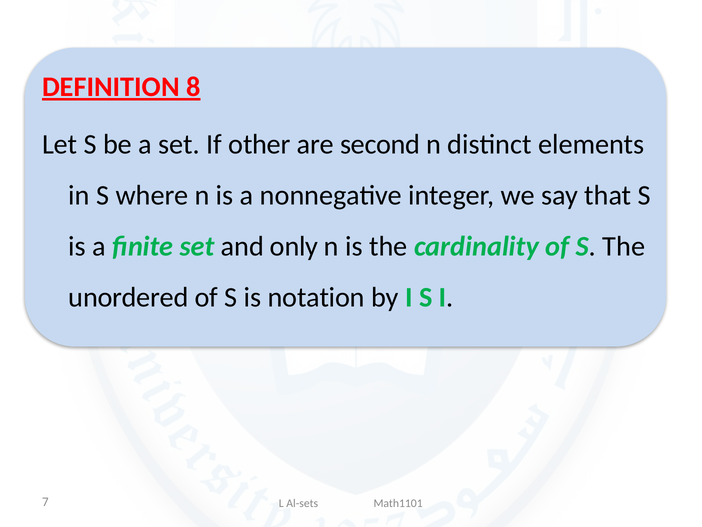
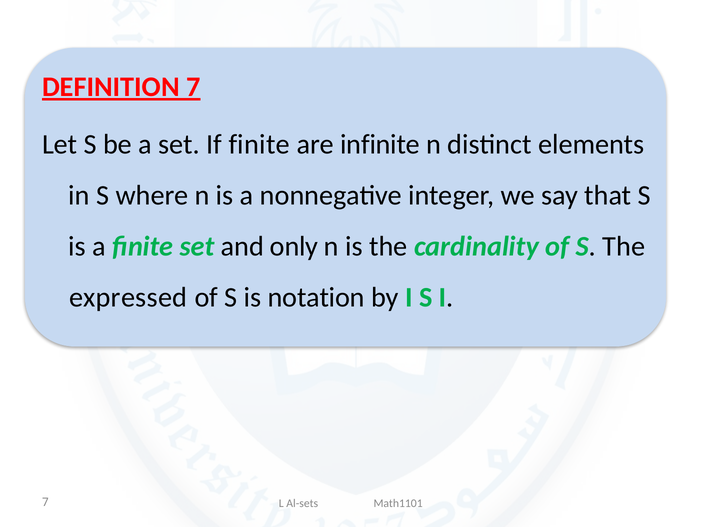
DEFINITION 8: 8 -> 7 (193, 87)
If other: other -> finite (259, 144)
second: second -> infinite (380, 144)
unordered: unordered -> expressed (128, 297)
